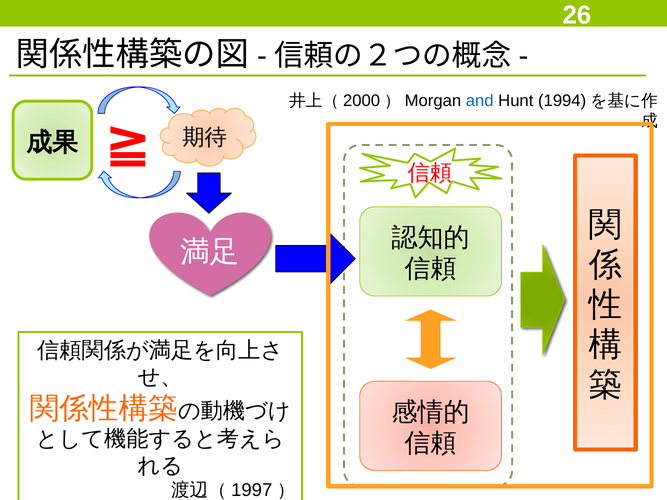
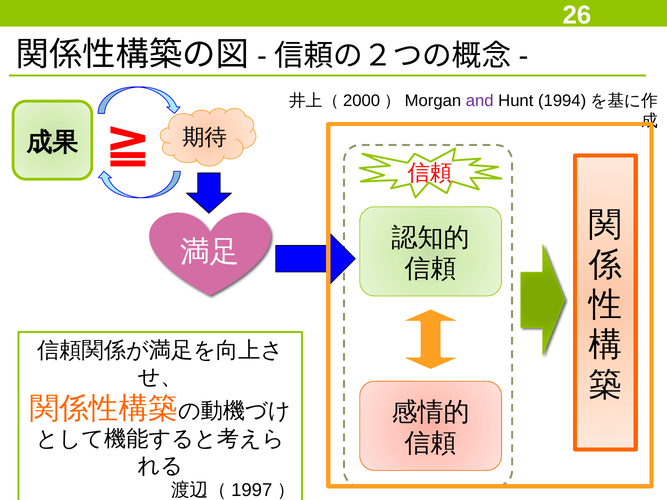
and colour: blue -> purple (480, 101)
